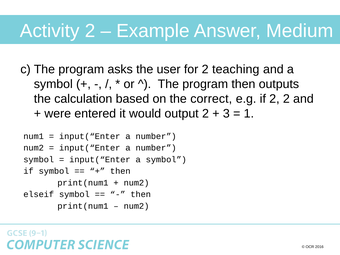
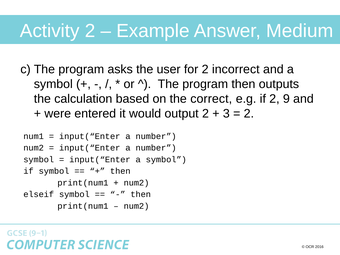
teaching: teaching -> incorrect (236, 69)
2 2: 2 -> 9 (286, 99)
1: 1 -> 2 (249, 114)
